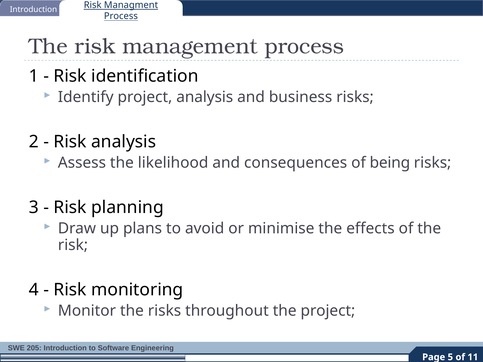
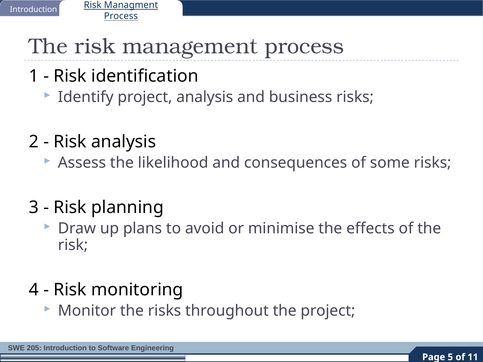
being: being -> some (390, 163)
